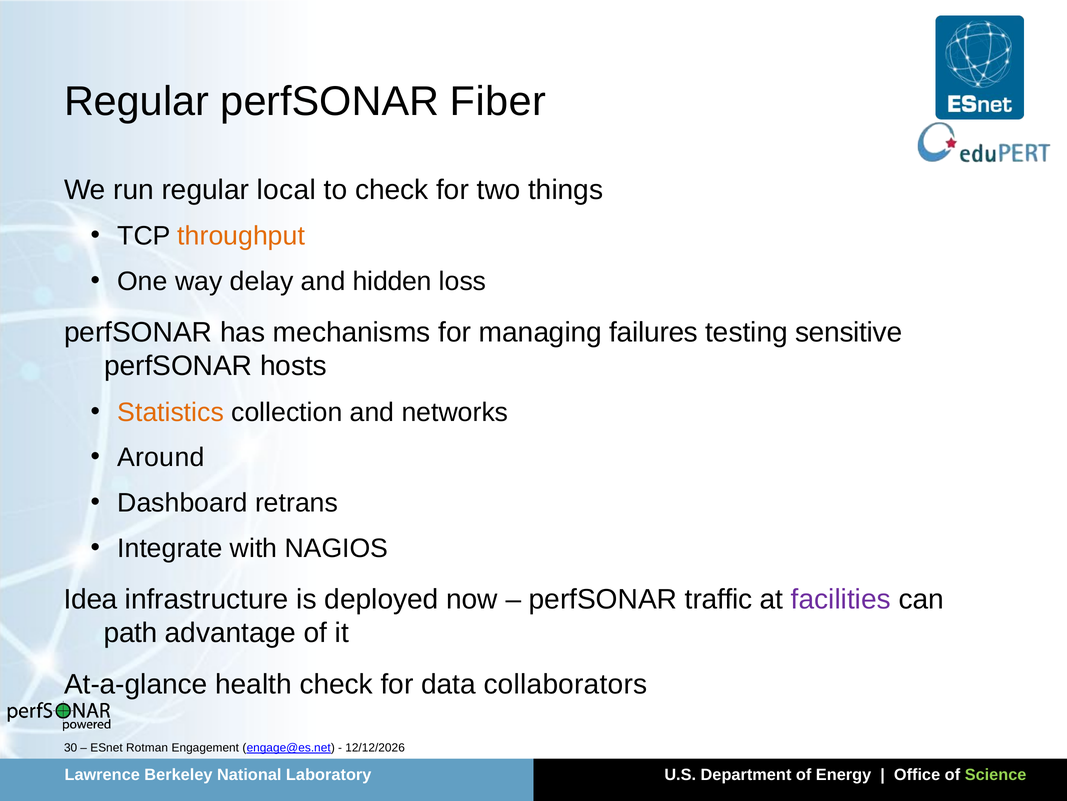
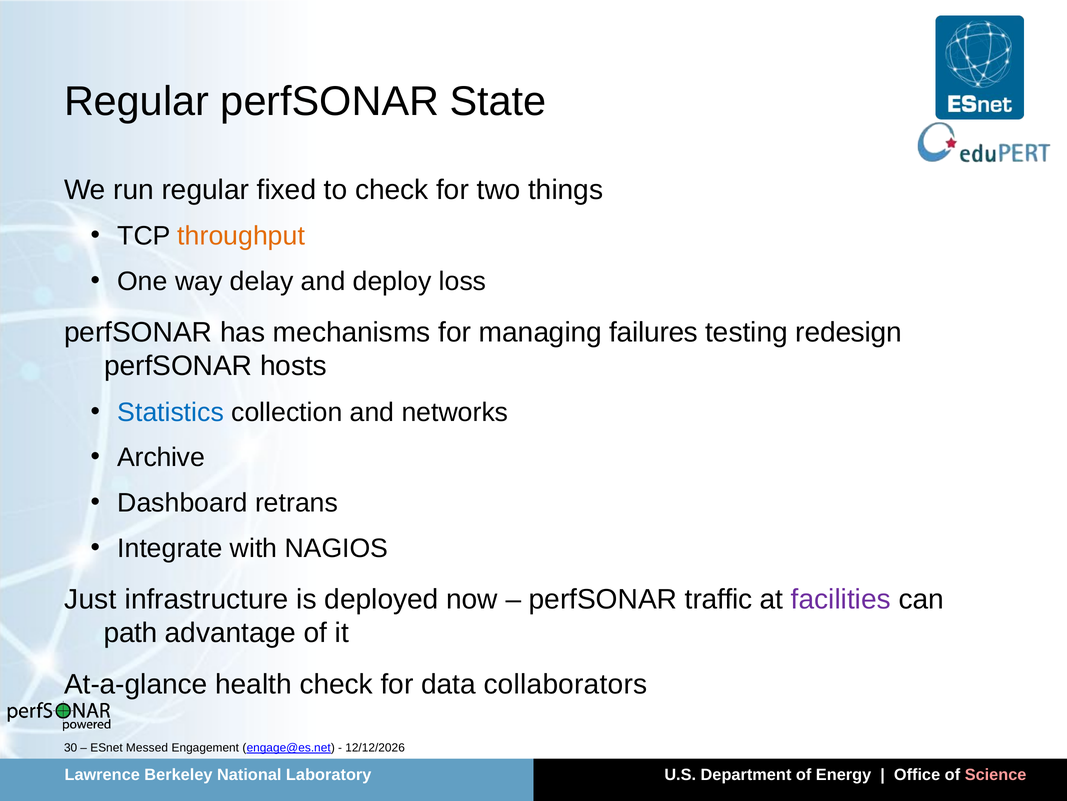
Fiber: Fiber -> State (498, 102)
local: local -> fixed (287, 190)
hidden: hidden -> deploy (392, 281)
sensitive: sensitive -> redesign (849, 332)
Statistics colour: orange -> blue (171, 412)
Around: Around -> Archive (161, 457)
Idea: Idea -> Just (90, 599)
Rotman: Rotman -> Messed (147, 747)
Science colour: light green -> pink (996, 774)
